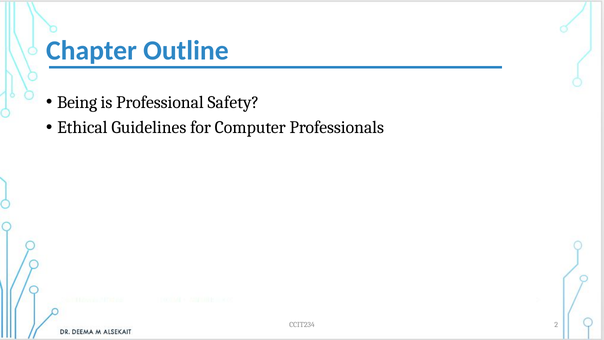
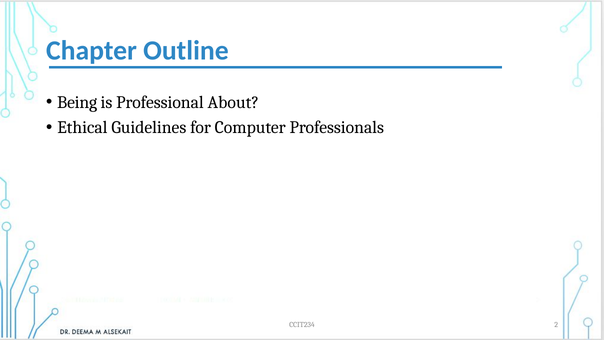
Safety: Safety -> About (233, 102)
